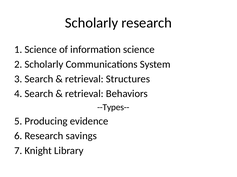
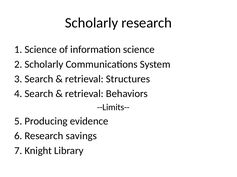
--Types--: --Types-- -> --Limits-- (113, 108)
